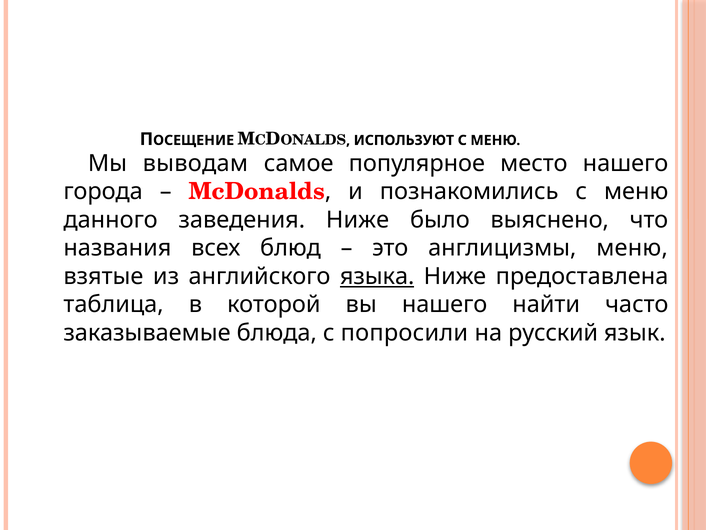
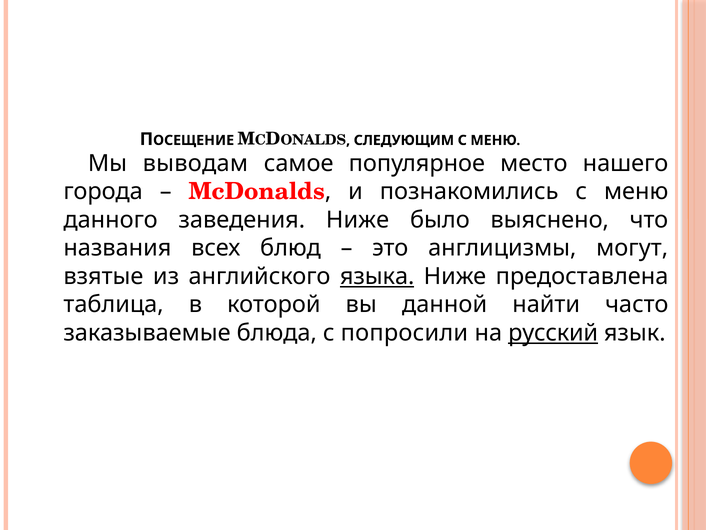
ИСПОЛЬЗУЮТ: ИСПОЛЬЗУЮТ -> СЛЕДУЮЩИМ (404, 140)
англицизмы меню: меню -> могут (632, 248)
вы нашего: нашего -> данной (445, 304)
русский underline: none -> present (553, 333)
